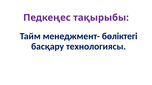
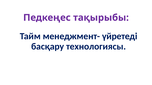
бөліктегі: бөліктегі -> үйретеді (120, 36)
